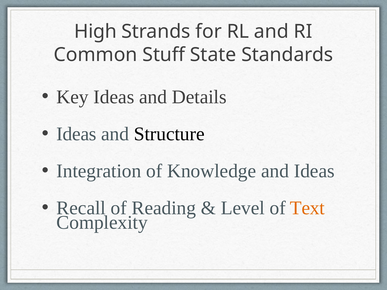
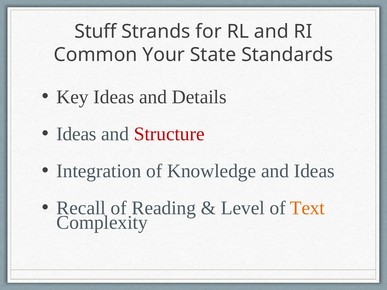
High: High -> Stuff (96, 32)
Stuff: Stuff -> Your (164, 55)
Structure colour: black -> red (169, 134)
